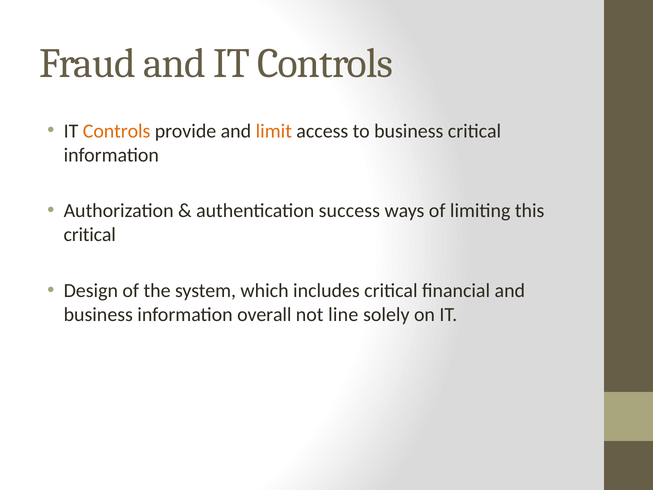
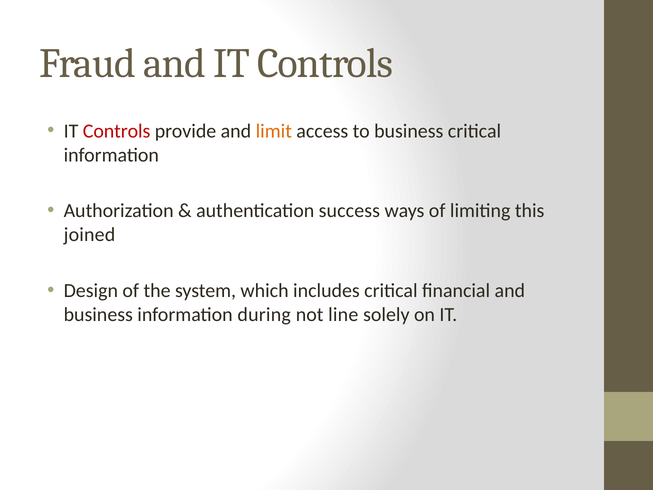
Controls colour: orange -> red (117, 131)
critical: critical -> joined (90, 235)
overall: overall -> during (264, 314)
